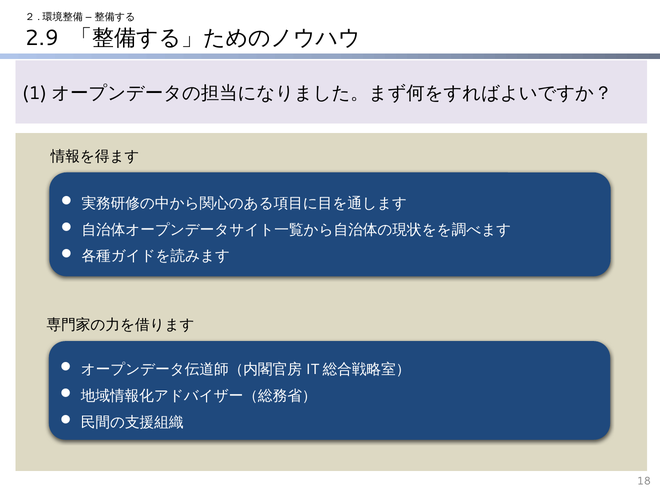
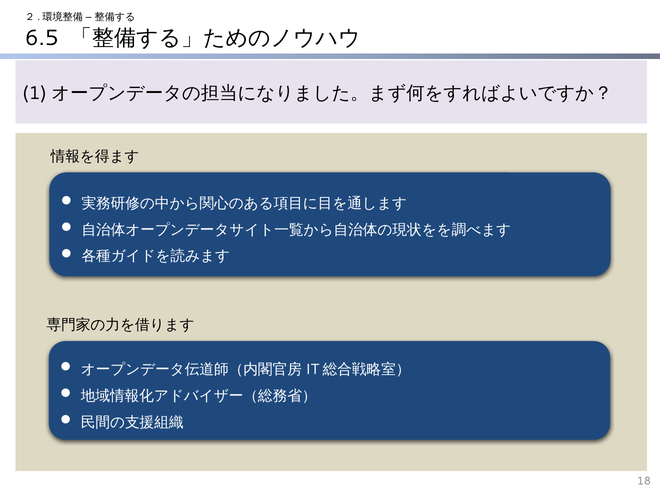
2.9: 2.9 -> 6.5 (42, 38)
